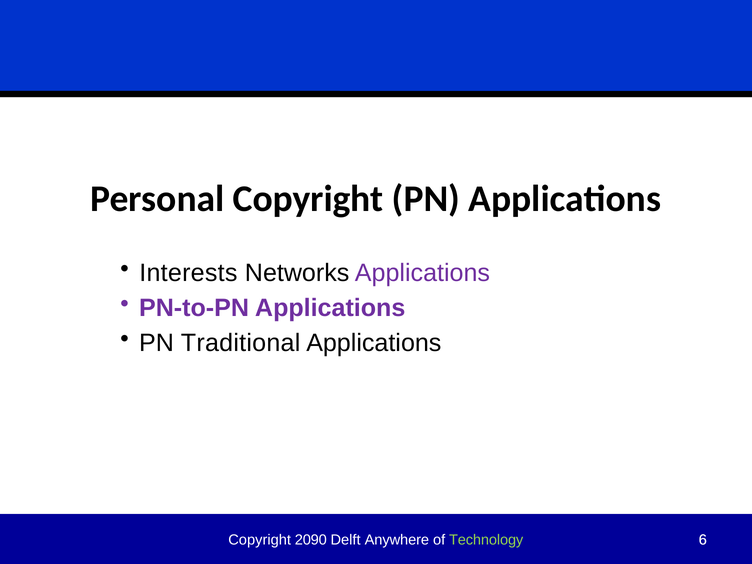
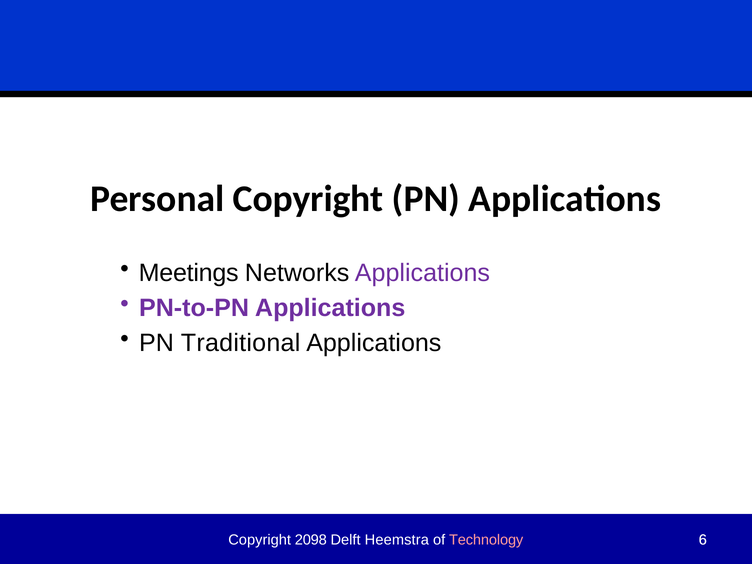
Interests: Interests -> Meetings (189, 273)
2090: 2090 -> 2098 (311, 540)
Anywhere: Anywhere -> Heemstra (397, 540)
Technology colour: light green -> pink (486, 540)
